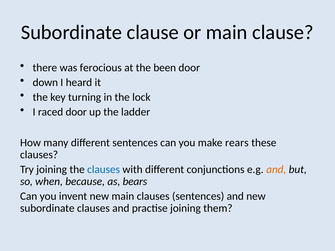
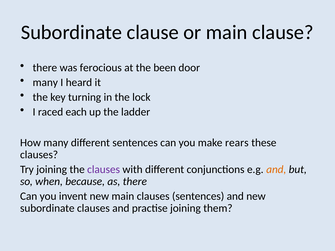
down: down -> many (45, 83)
raced door: door -> each (76, 112)
clauses colour: blue -> purple (104, 170)
as bears: bears -> there (135, 182)
